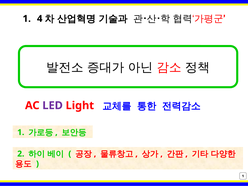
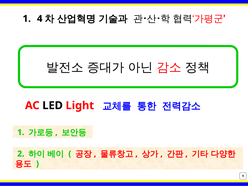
LED colour: purple -> black (53, 106)
